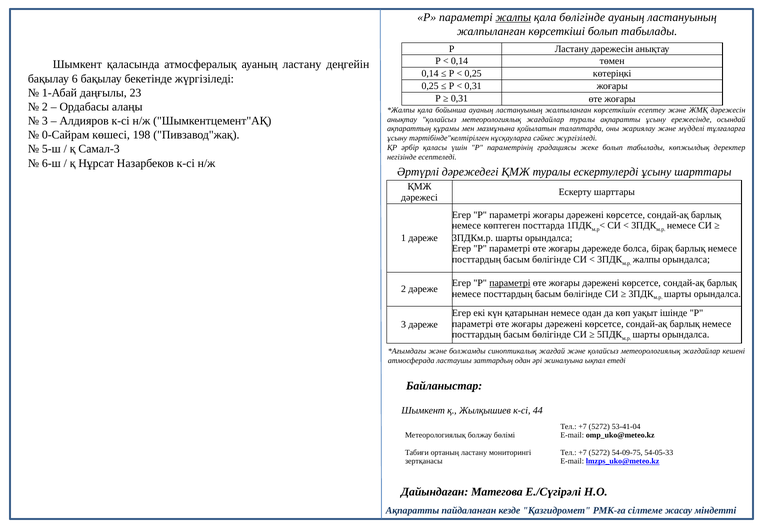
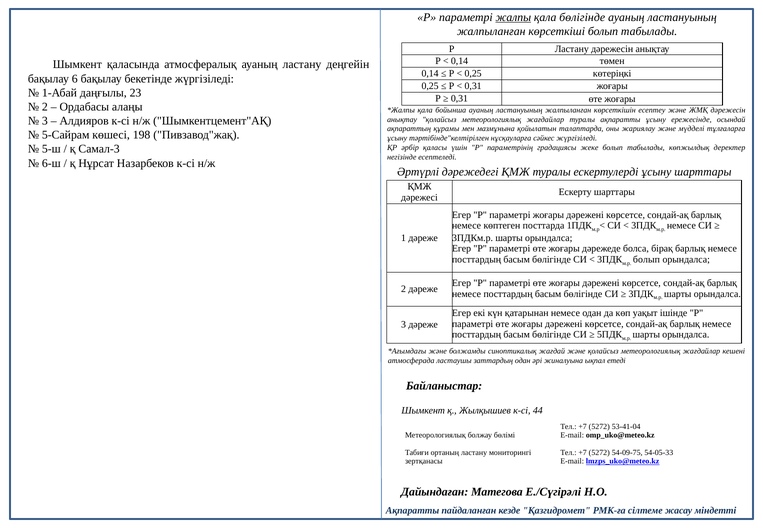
0-Сайрам: 0-Сайрам -> 5-Сайрам (66, 135)
жалпы: жалпы -> болып (646, 260)
параметрі underline: present -> none (510, 283)
